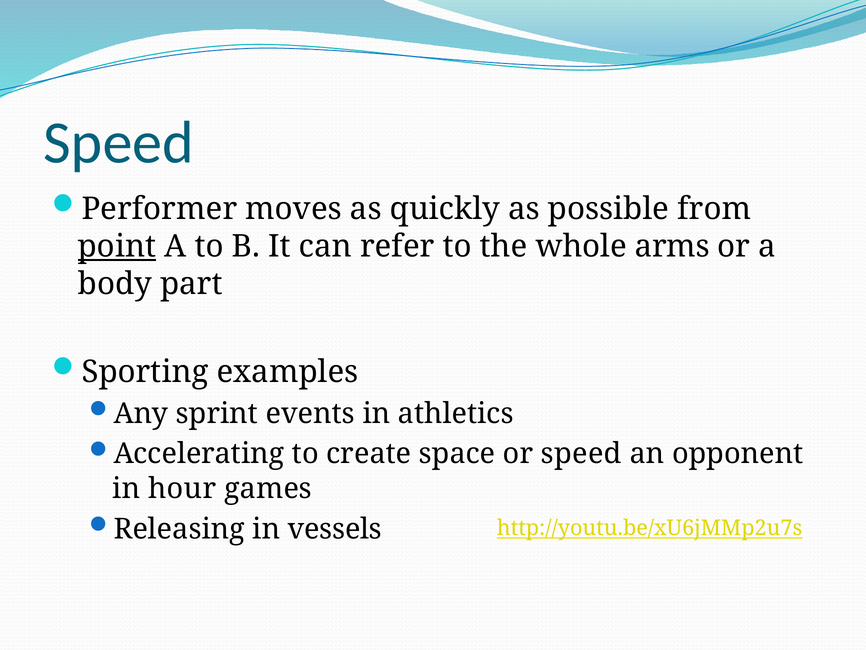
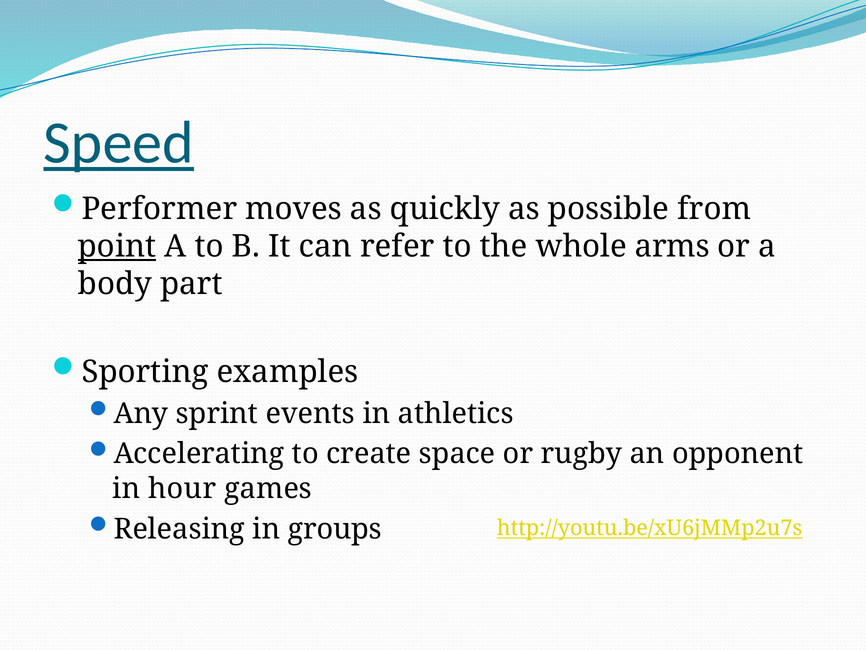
Speed underline: none -> present (119, 143)
or speed: speed -> rugby (581, 454)
vessels: vessels -> groups (335, 529)
